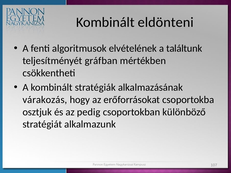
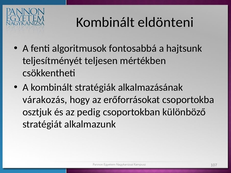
elvételének: elvételének -> fontosabbá (133, 48)
találtunk: találtunk -> hajtsunk (184, 48)
gráfban: gráfban -> teljesen (101, 61)
